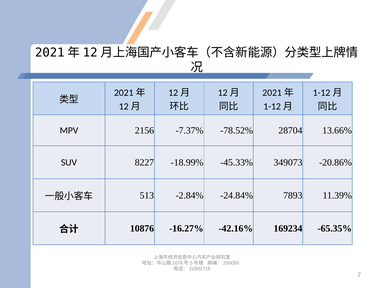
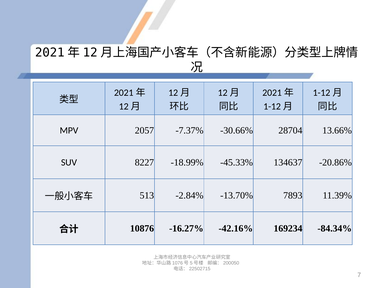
2156: 2156 -> 2057 (144, 131)
-78.52%: -78.52% -> -30.66% (237, 131)
349073: 349073 -> 134637 (288, 163)
-24.84%: -24.84% -> -13.70% (237, 196)
-65.35%: -65.35% -> -84.34% (335, 229)
